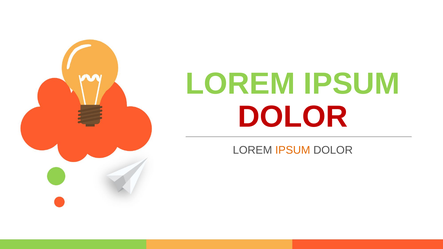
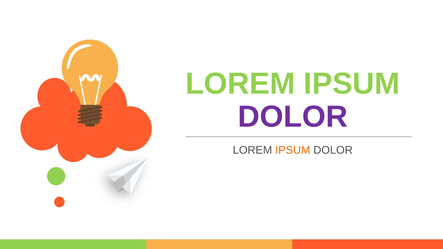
DOLOR colour: red -> purple (293, 117)
